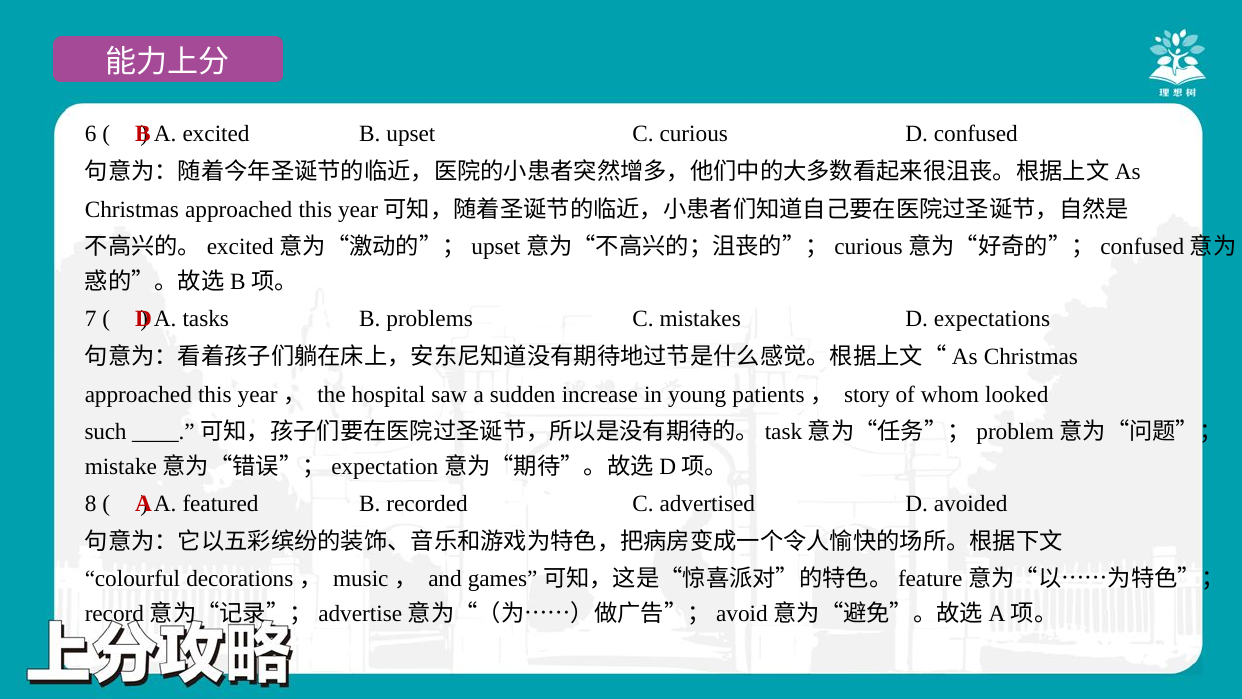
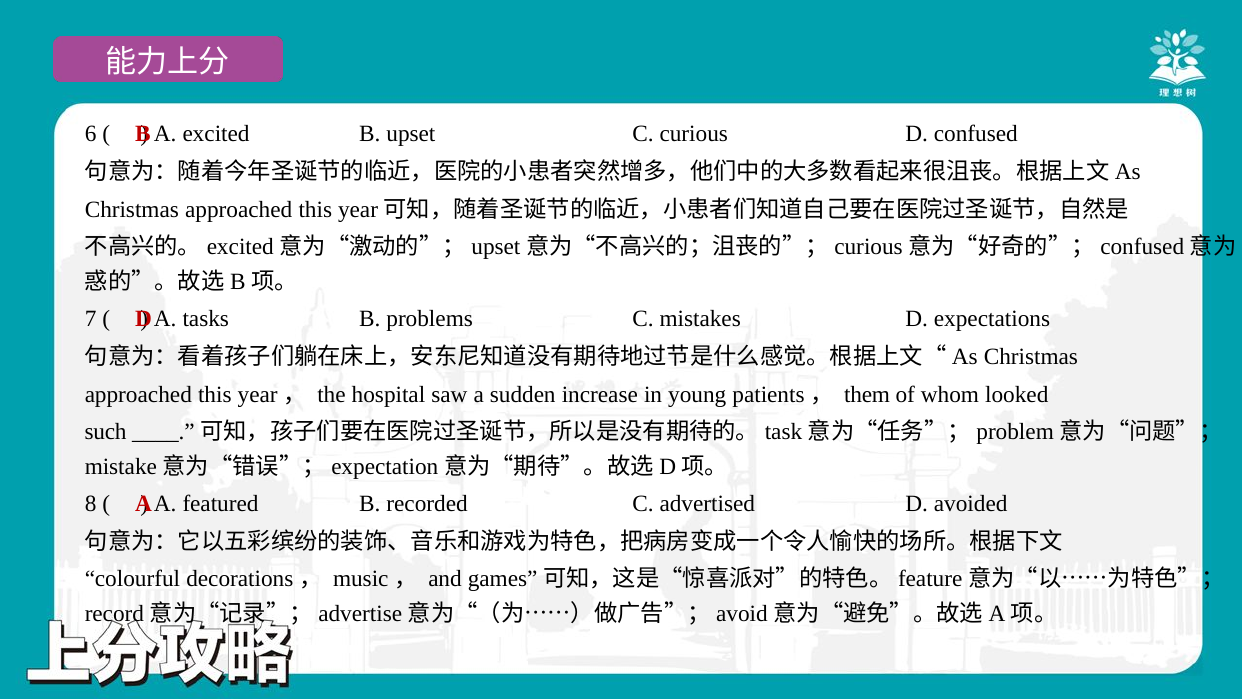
story: story -> them (867, 394)
